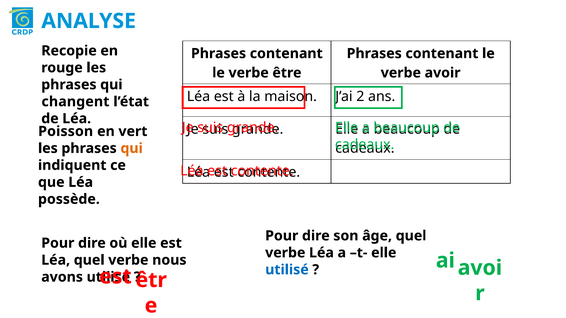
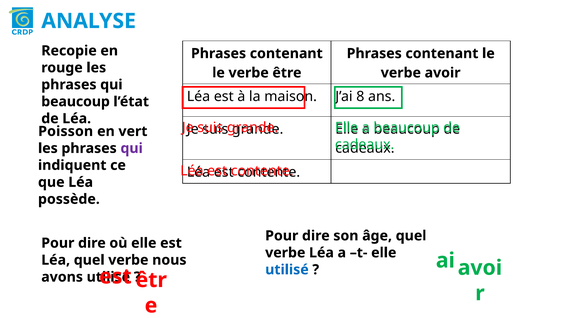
2: 2 -> 8 (360, 96)
changent: changent -> beaucoup (76, 102)
qui colour: orange -> purple (132, 148)
